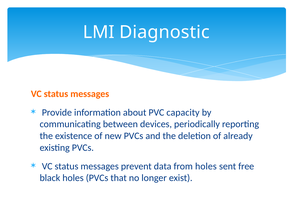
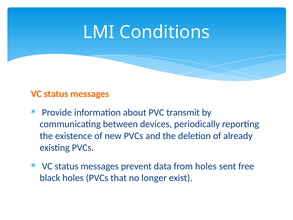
Diagnostic: Diagnostic -> Conditions (165, 32)
capacity: capacity -> transmit (183, 112)
